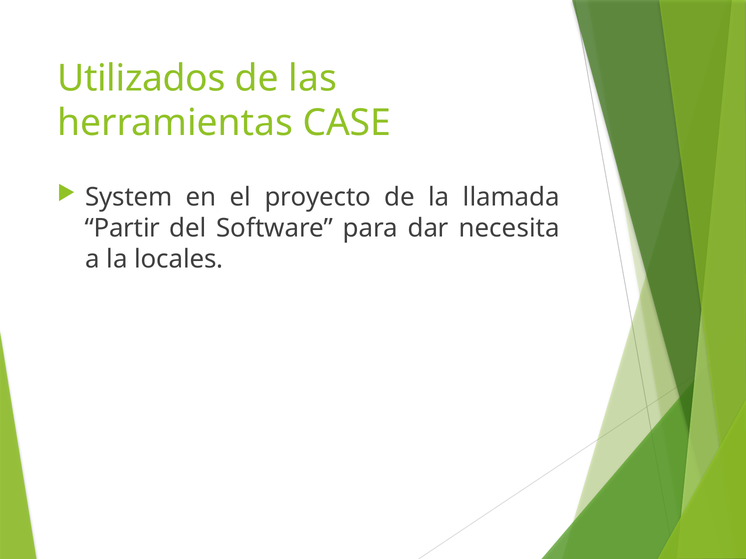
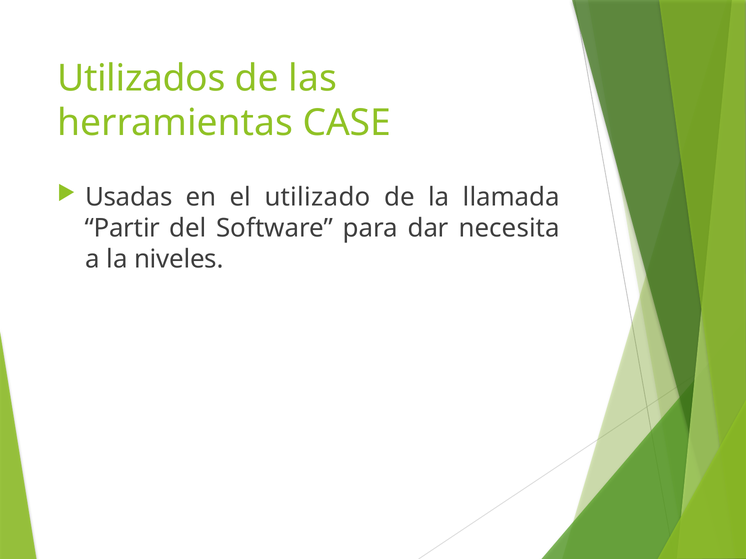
System: System -> Usadas (129, 197)
proyecto: proyecto -> utilizado (317, 197)
locales: locales -> niveles (179, 260)
